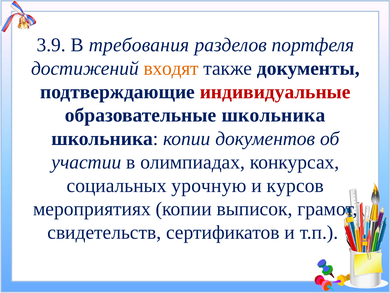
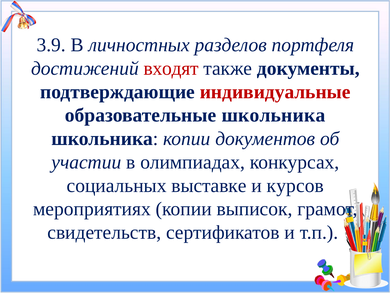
требования: требования -> личностных (139, 45)
входят colour: orange -> red (171, 68)
урочную: урочную -> выставке (209, 185)
